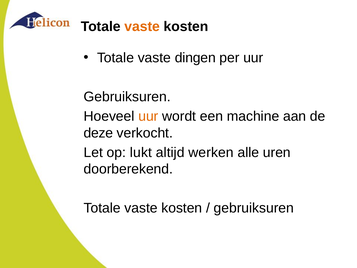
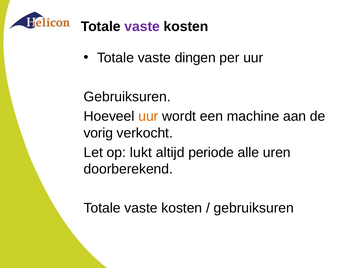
vaste colour: orange -> purple (142, 27)
deze: deze -> vorig (98, 133)
werken: werken -> periode (211, 152)
